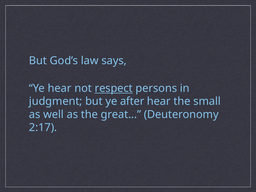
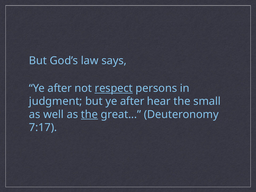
hear: hear -> after (60, 88)
the underline: none -> present (89, 114)
2:17: 2:17 -> 7:17 (43, 127)
